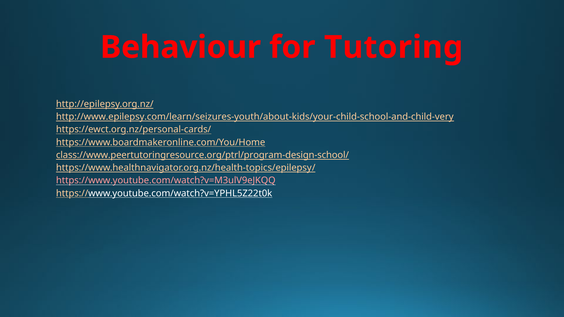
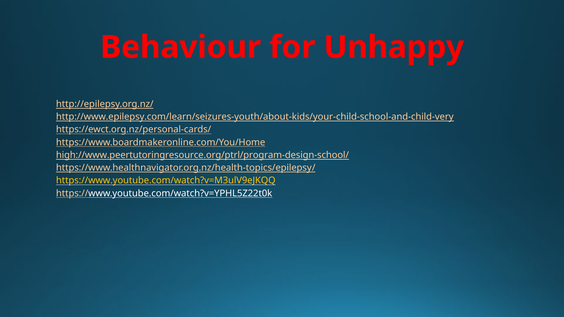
Tutoring: Tutoring -> Unhappy (394, 47)
class://www.peertutoringresource.org/ptrl/program-design-school/: class://www.peertutoringresource.org/ptrl/program-design-school/ -> high://www.peertutoringresource.org/ptrl/program-design-school/ (202, 155)
https://www.youtube.com/watch?v=M3ulV9eJKQQ colour: pink -> yellow (166, 181)
